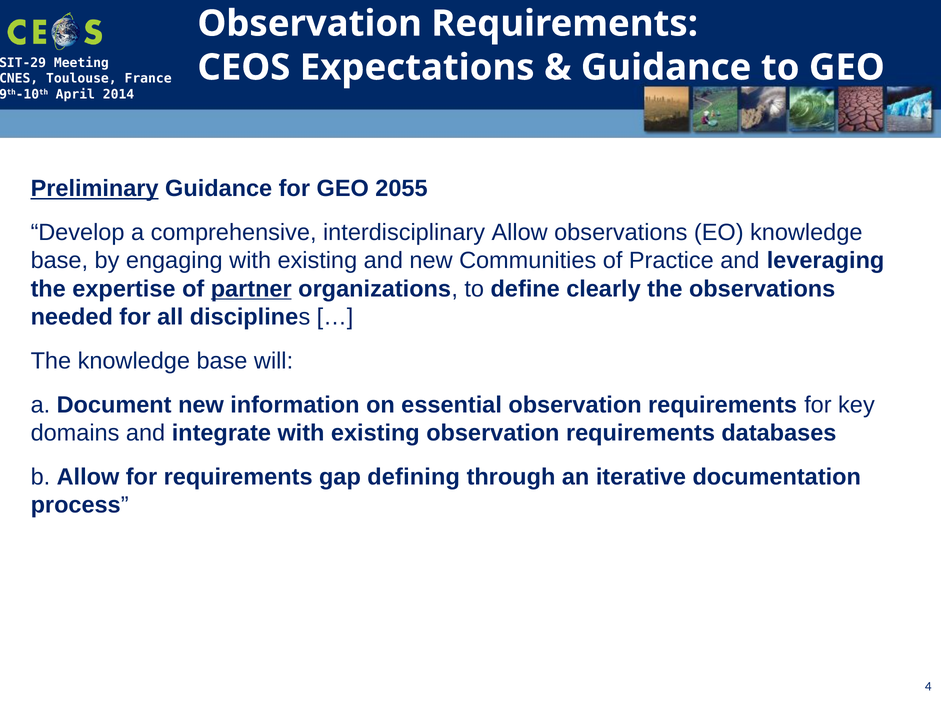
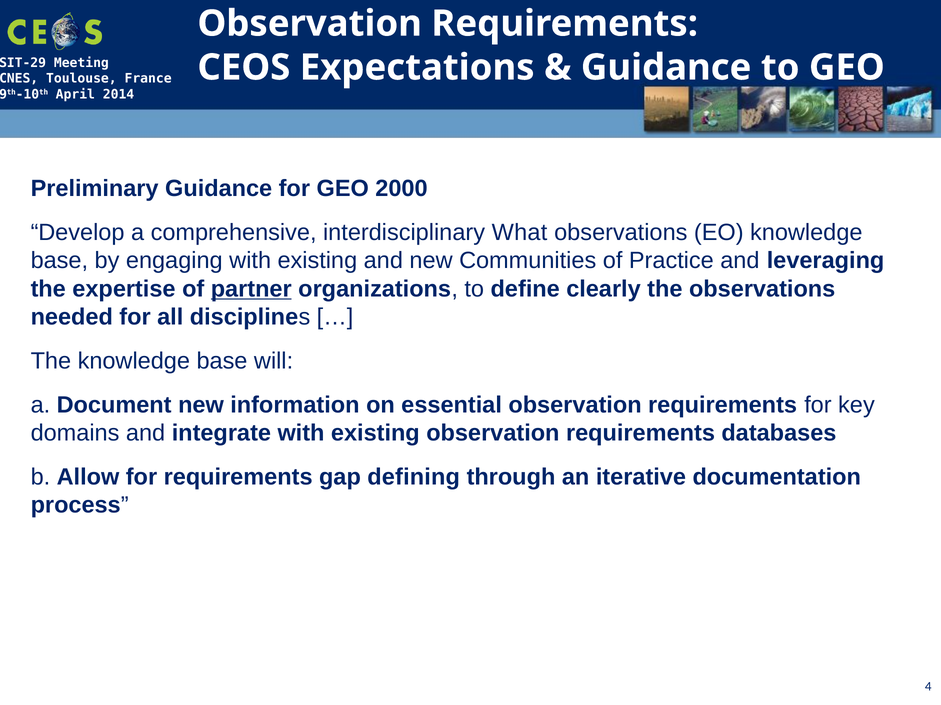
Preliminary underline: present -> none (95, 189)
2055: 2055 -> 2000 (401, 189)
interdisciplinary Allow: Allow -> What (520, 233)
